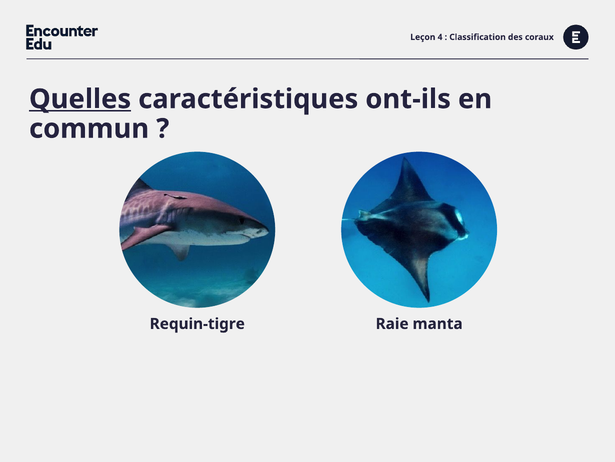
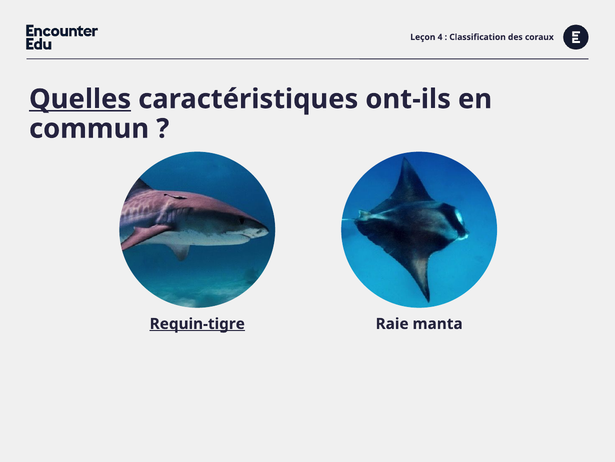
Requin-tigre underline: none -> present (197, 323)
